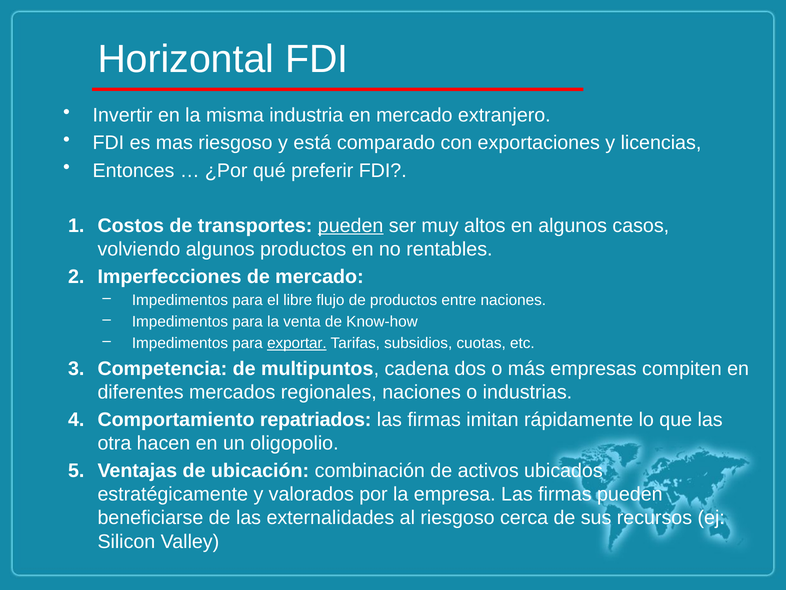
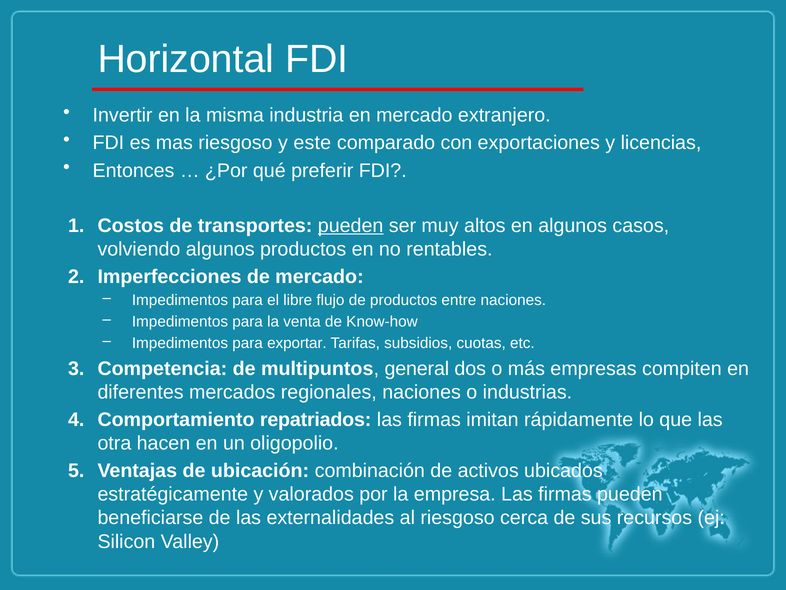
está: está -> este (312, 143)
exportar underline: present -> none (297, 343)
cadena: cadena -> general (417, 368)
